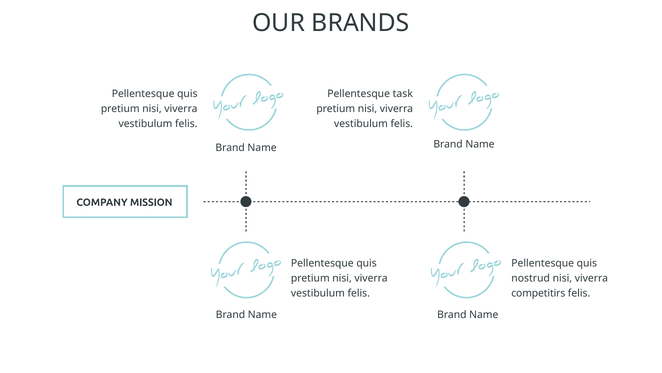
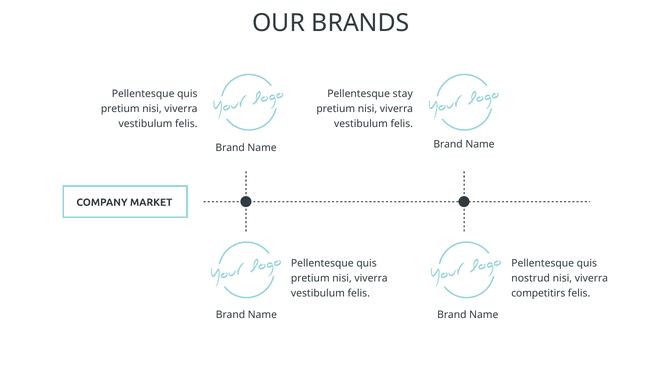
task: task -> stay (403, 94)
MISSION: MISSION -> MARKET (151, 202)
